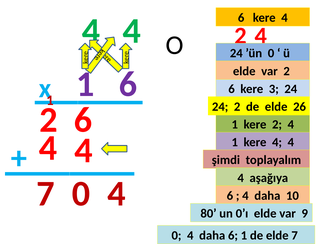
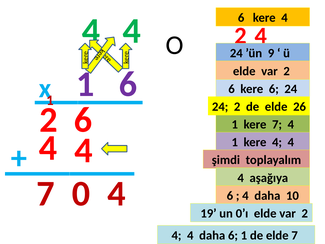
’ün 0: 0 -> 9 (271, 53)
kere 3: 3 -> 6 (274, 89)
kere 2: 2 -> 7 (277, 124)
80: 80 -> 19 (208, 213)
0’ı elde var 9: 9 -> 2 (305, 213)
0: 0 -> 4 (176, 235)
